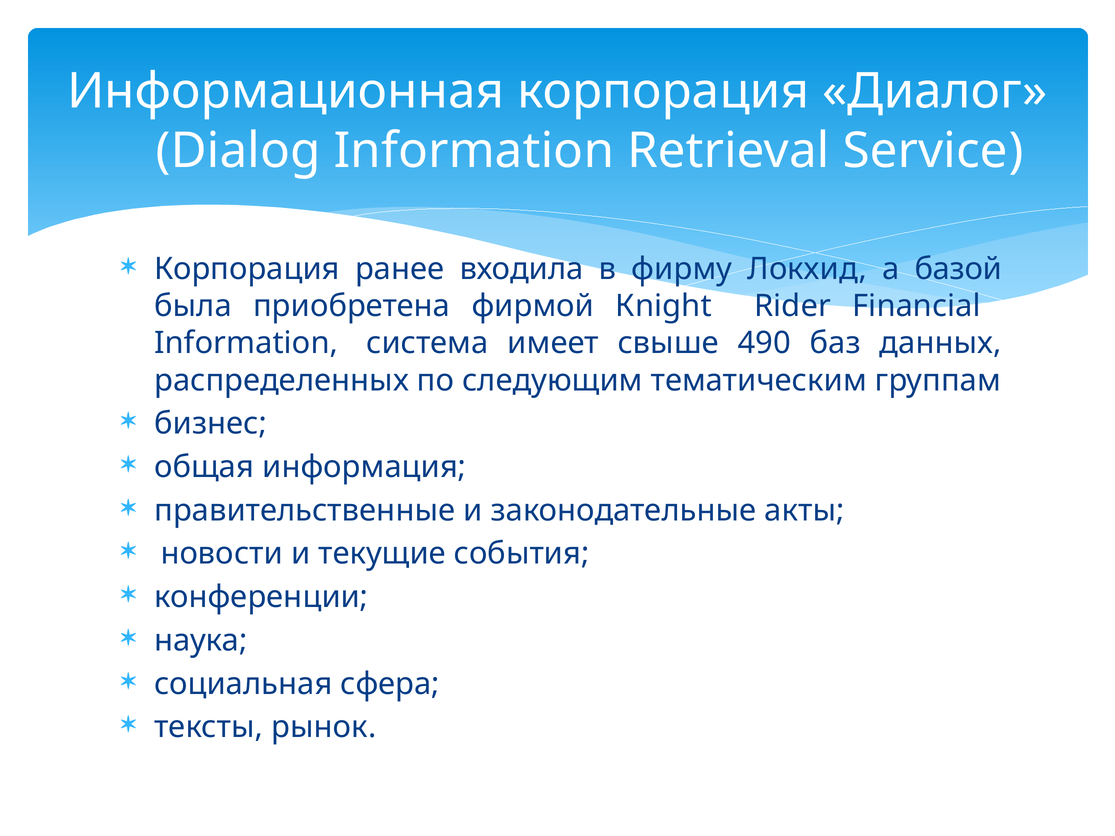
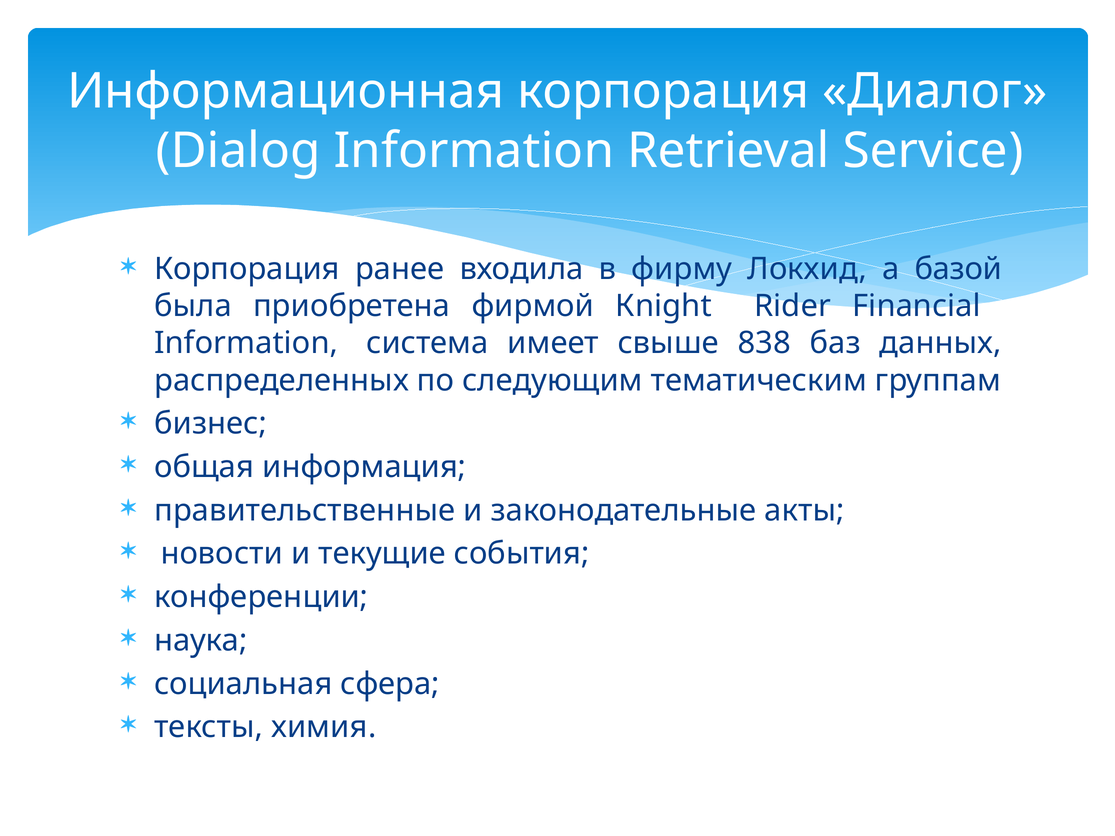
490: 490 -> 838 (764, 343)
рынок: рынок -> химия (324, 727)
